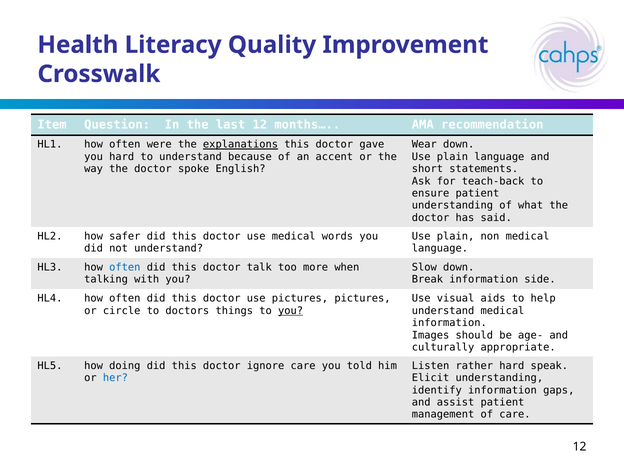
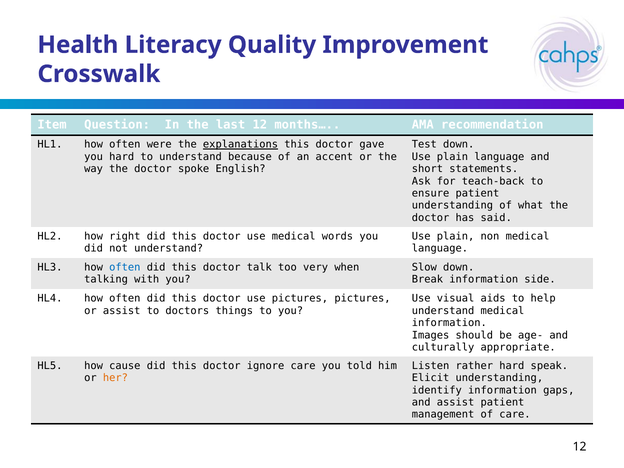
Wear: Wear -> Test (424, 145)
safer: safer -> right (125, 236)
more: more -> very (316, 267)
or circle: circle -> assist (122, 311)
you underline: present -> none (291, 311)
doing: doing -> cause (125, 366)
her colour: blue -> orange (115, 378)
